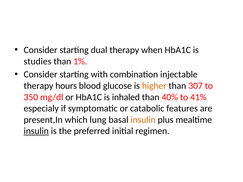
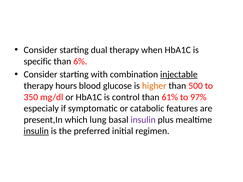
studies: studies -> specific (38, 61)
1%: 1% -> 6% (80, 61)
injectable underline: none -> present (179, 75)
307: 307 -> 500 (196, 86)
inhaled: inhaled -> control (126, 97)
40%: 40% -> 61% (170, 97)
41%: 41% -> 97% (198, 97)
insulin colour: orange -> purple (143, 120)
